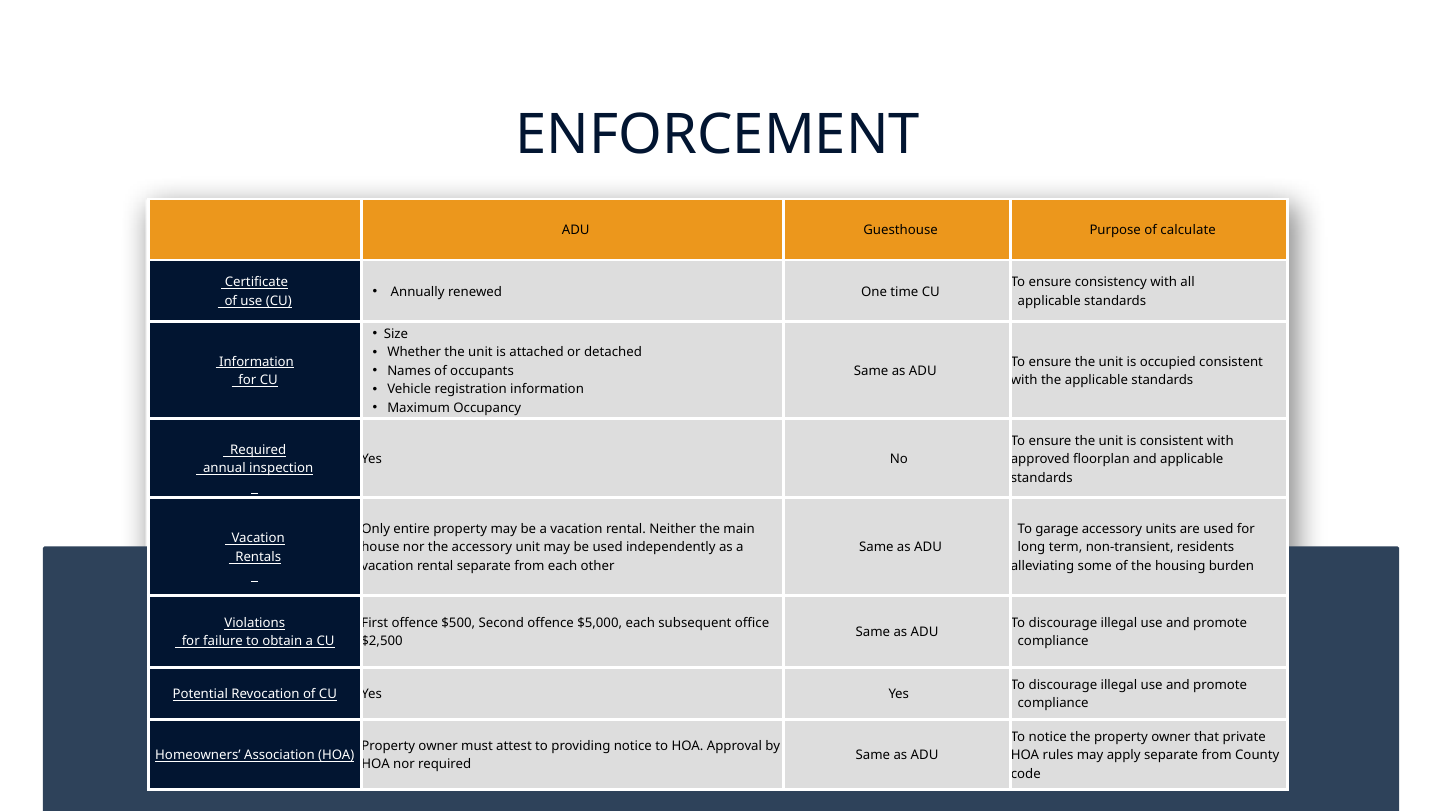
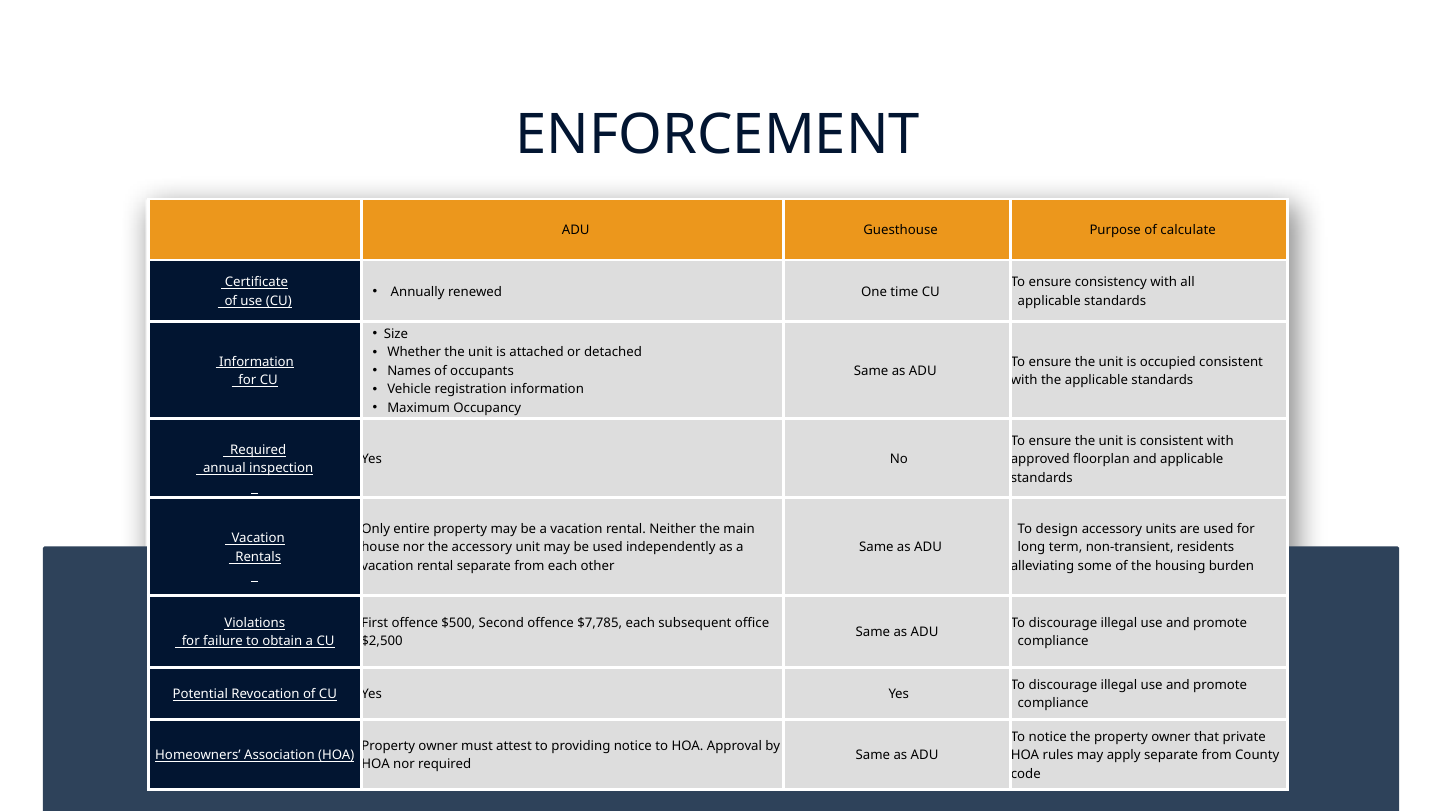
garage: garage -> design (1057, 529)
$5,000: $5,000 -> $7,785 (600, 623)
